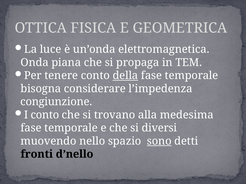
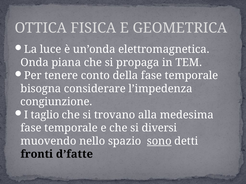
della underline: present -> none (125, 76)
I conto: conto -> taglio (45, 115)
d’nello: d’nello -> d’fatte (74, 155)
